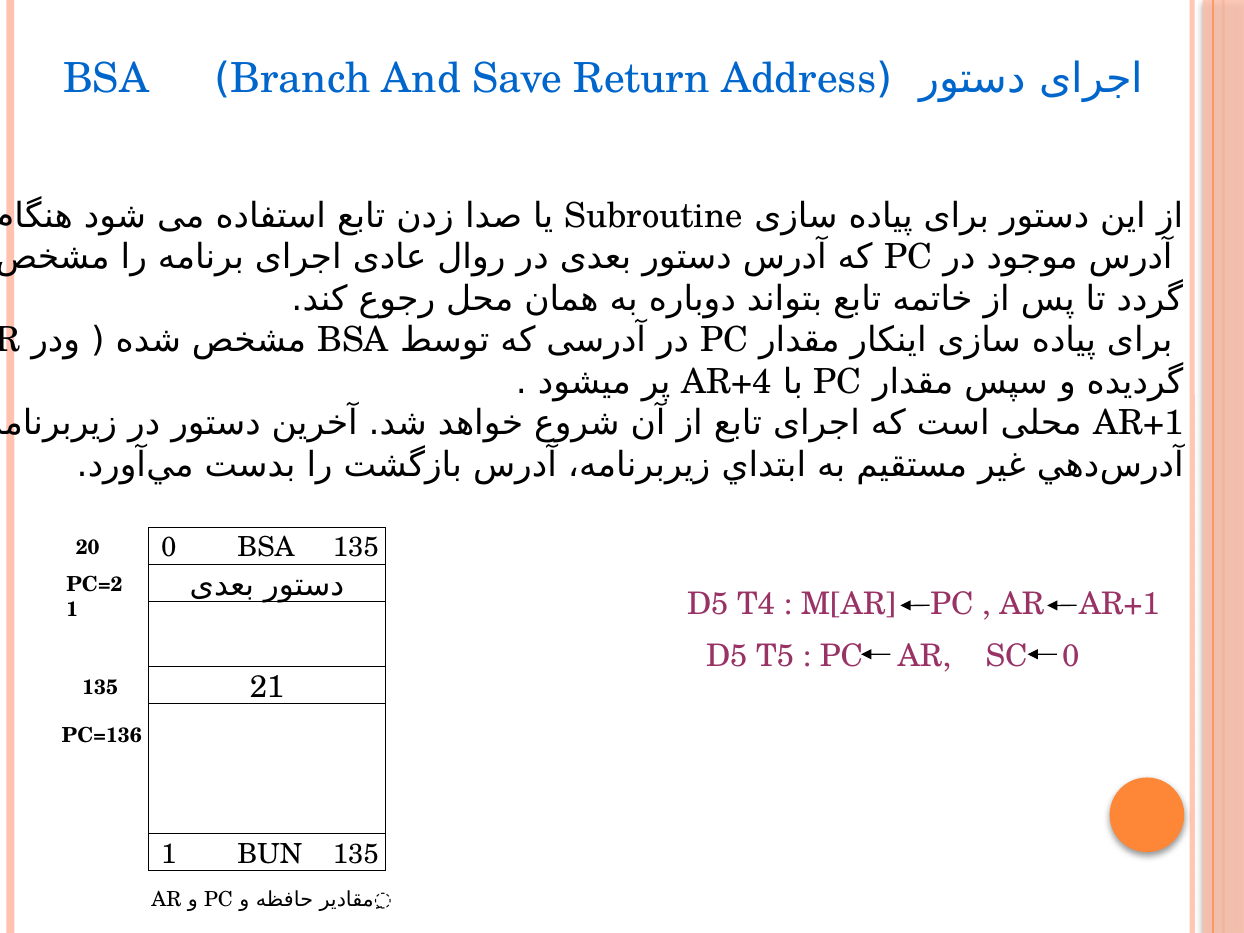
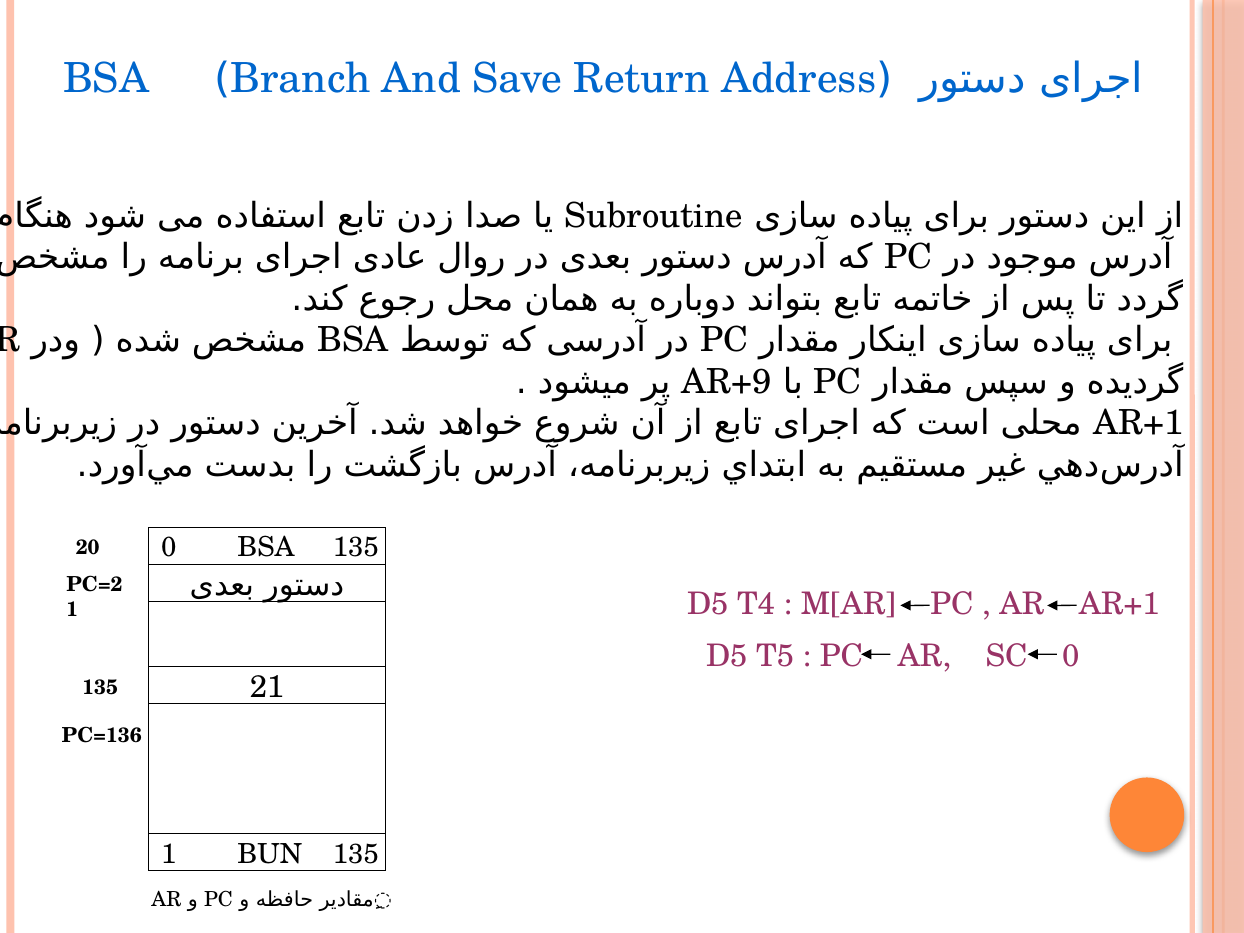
AR+4: AR+4 -> AR+9 (727, 382)
